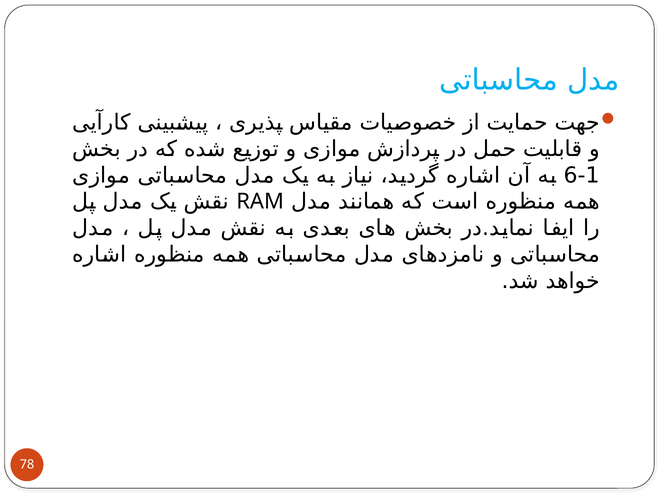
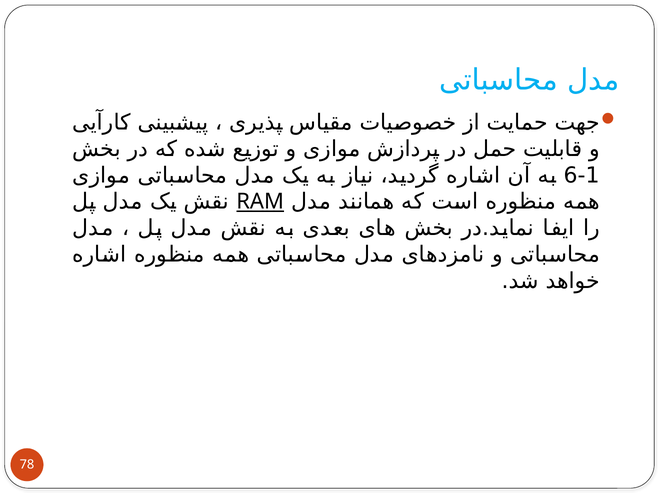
RAM underline: none -> present (260, 201)
